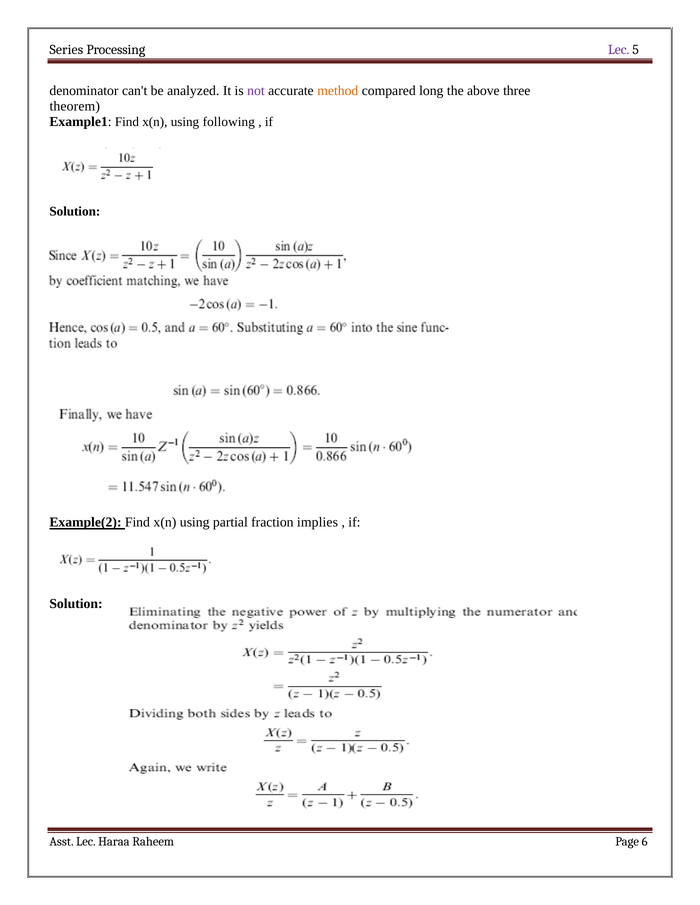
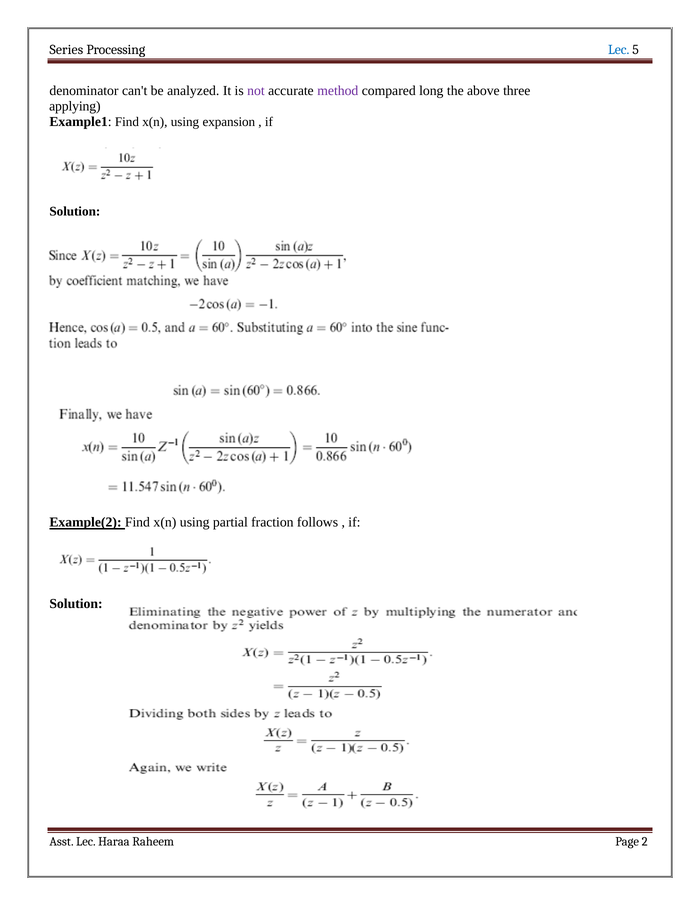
Lec colour: purple -> blue (619, 50)
method colour: orange -> purple (338, 91)
theorem: theorem -> applying (75, 106)
following: following -> expansion (229, 122)
implies: implies -> follows (318, 523)
6: 6 -> 2 (645, 843)
